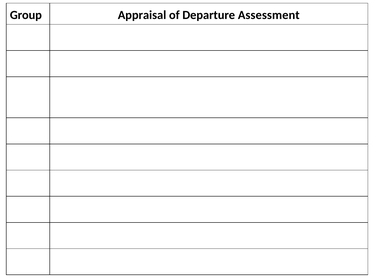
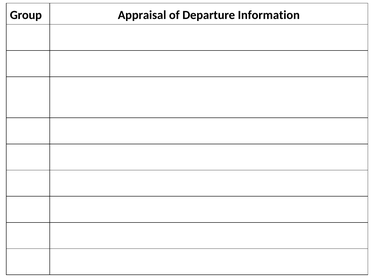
Assessment: Assessment -> Information (269, 15)
